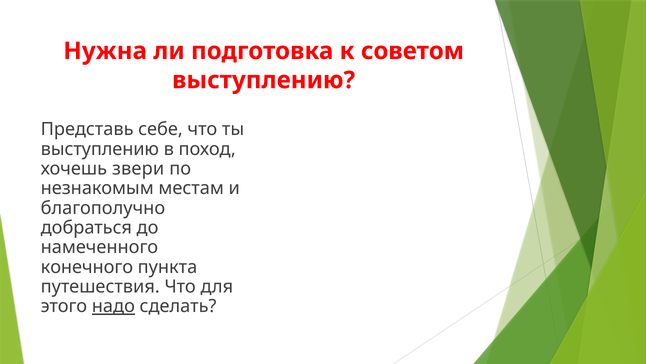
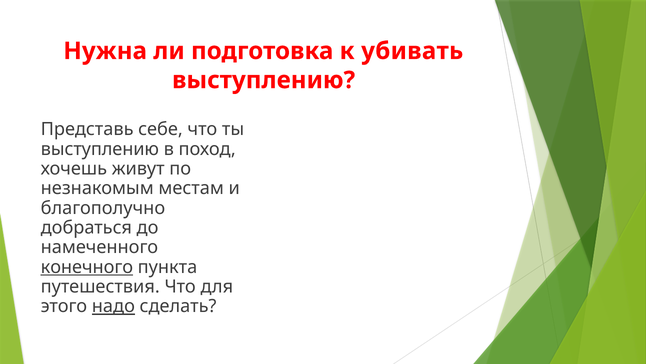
советом: советом -> убивать (412, 51)
звери: звери -> живут (138, 168)
конечного underline: none -> present (87, 267)
